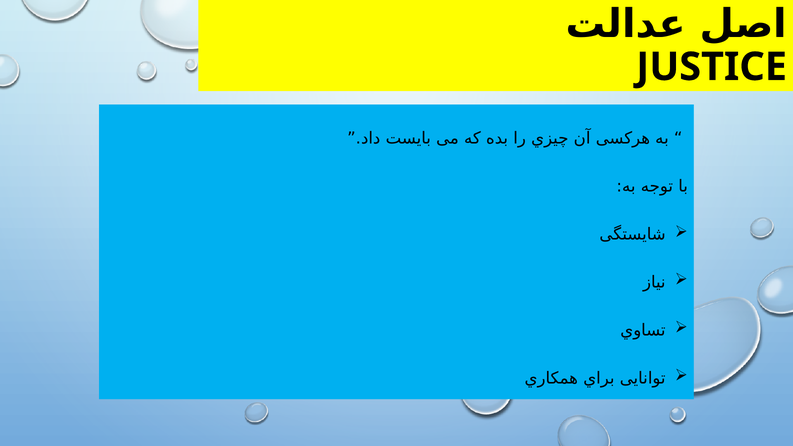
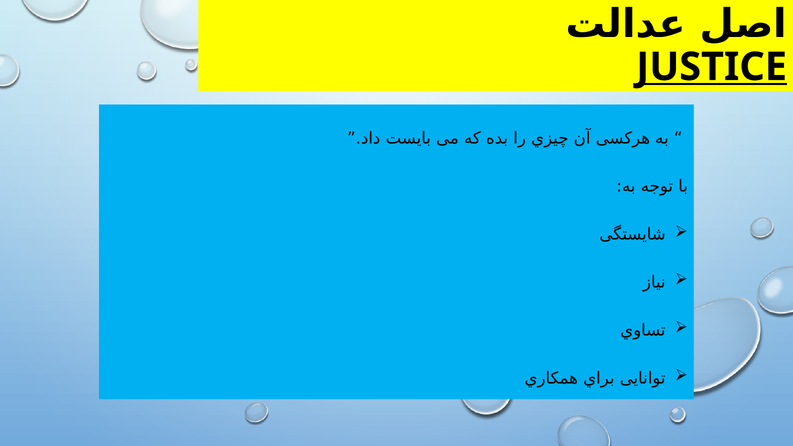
JUSTICE underline: none -> present (712, 67)
